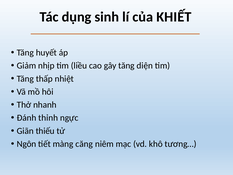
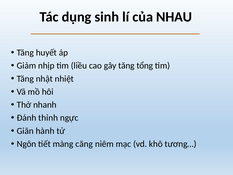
KHIẾT: KHIẾT -> NHAU (174, 17)
diện: diện -> tổng (145, 66)
thấp: thấp -> nhật (44, 79)
thiếu: thiếu -> hành (45, 131)
